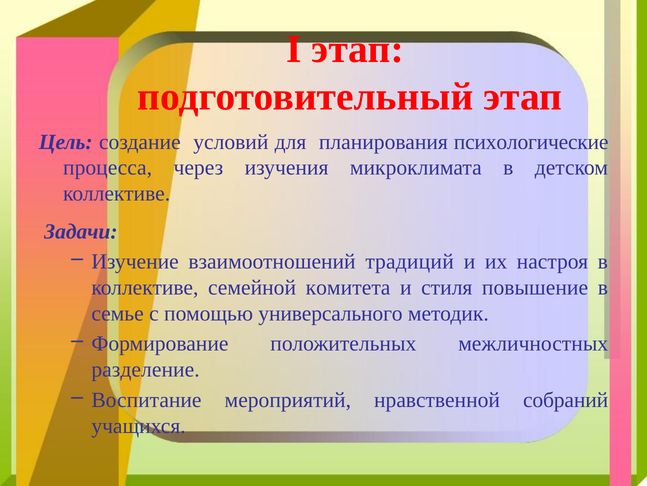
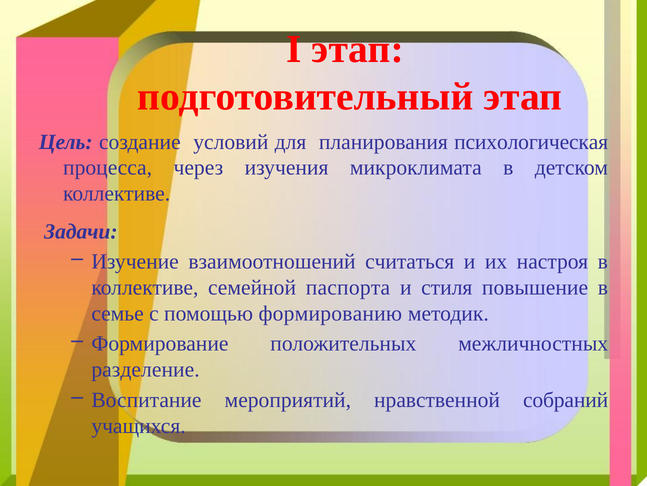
психологические: психологические -> психологическая (531, 142)
традиций: традиций -> считаться (410, 261)
комитета: комитета -> паспорта (348, 287)
универсального: универсального -> формированию (330, 313)
